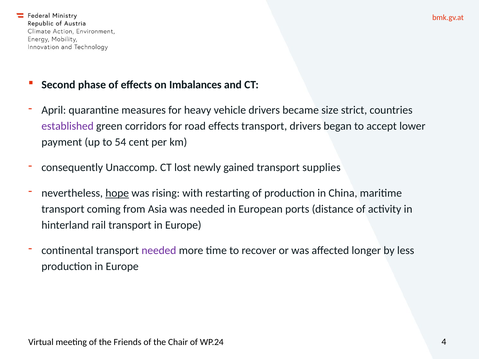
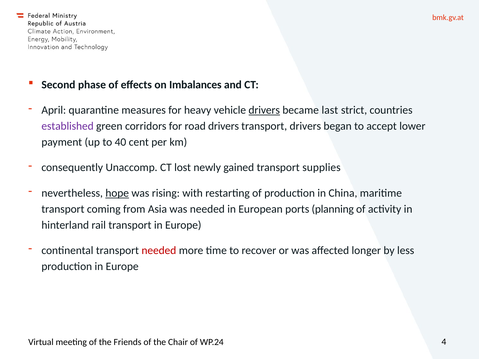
drivers underline: none -> present (264, 110)
size: size -> last (330, 110)
road effects: effects -> drivers (224, 126)
54: 54 -> 40 (120, 142)
distance: distance -> planning (333, 209)
needed colour: purple -> red (159, 251)
